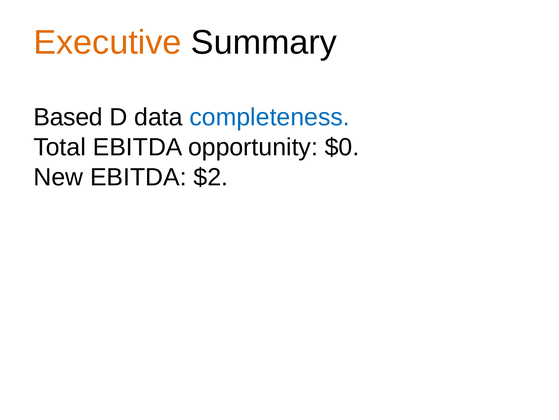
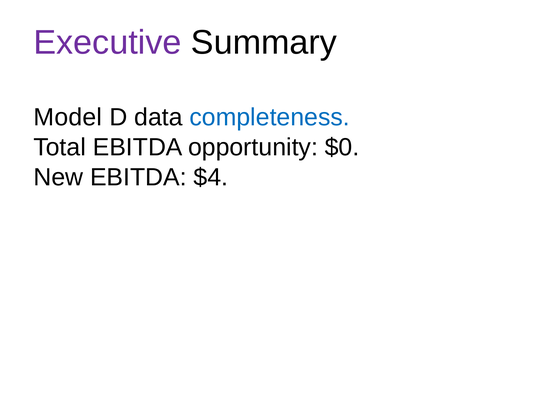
Executive colour: orange -> purple (107, 42)
Based: Based -> Model (68, 117)
$2: $2 -> $4 (211, 177)
